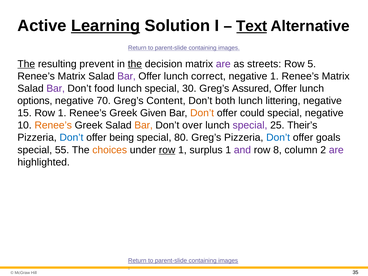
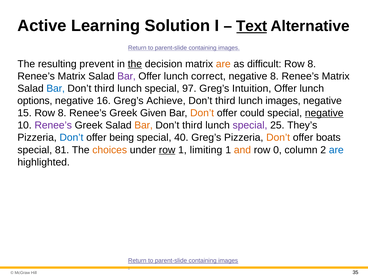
Learning underline: present -> none (106, 26)
The underline: present -> none (26, 64)
are colour: purple -> orange (223, 64)
streets: streets -> difficult (264, 64)
5: 5 -> 8 (312, 64)
negative 1: 1 -> 8 (274, 76)
Bar colour: purple -> blue (56, 88)
food: food -> third (104, 88)
30: 30 -> 97 (189, 88)
Assured: Assured -> Intuition (252, 88)
70: 70 -> 16 (104, 101)
Content: Content -> Achieve (166, 101)
both: both -> third (225, 101)
lunch littering: littering -> images (283, 101)
15 Row 1: 1 -> 8 (62, 113)
negative underline: none -> present (324, 113)
Renee’s colour: orange -> purple (53, 125)
over: over -> third (192, 125)
Their’s: Their’s -> They’s (302, 125)
80: 80 -> 40 (181, 138)
Don’t colour: blue -> orange (278, 138)
goals: goals -> boats (328, 138)
55: 55 -> 81 (62, 150)
surplus: surplus -> limiting (206, 150)
and colour: purple -> orange (242, 150)
8: 8 -> 0 (277, 150)
are colour: purple -> blue (336, 150)
